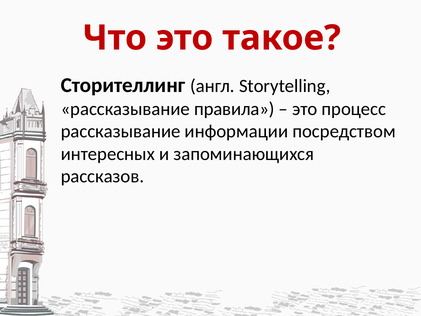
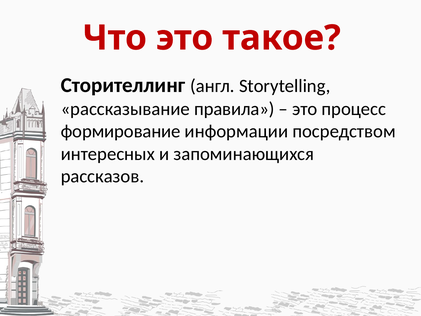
рассказывание: рассказывание -> формирование (121, 131)
